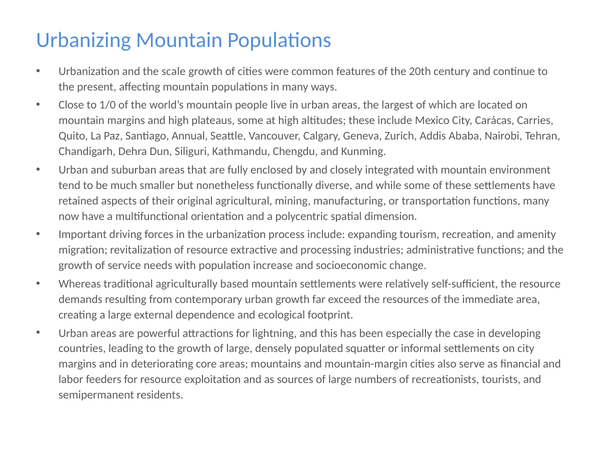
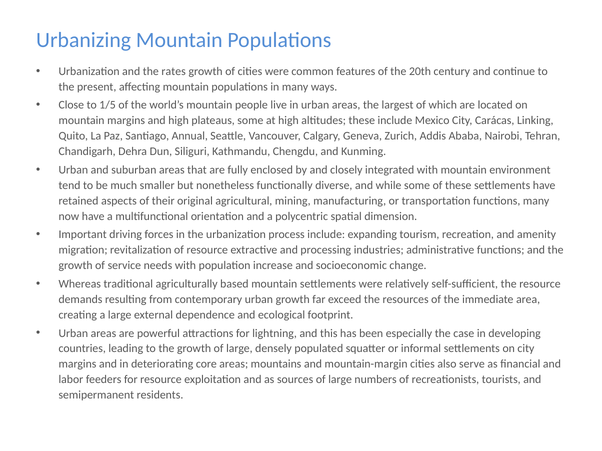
scale: scale -> rates (174, 71)
1/0: 1/0 -> 1/5 (108, 105)
Carries: Carries -> Linking (535, 121)
